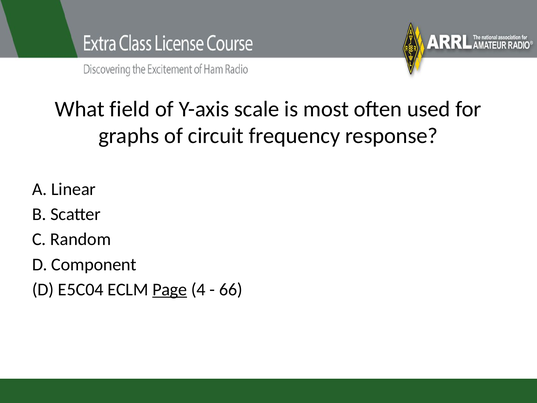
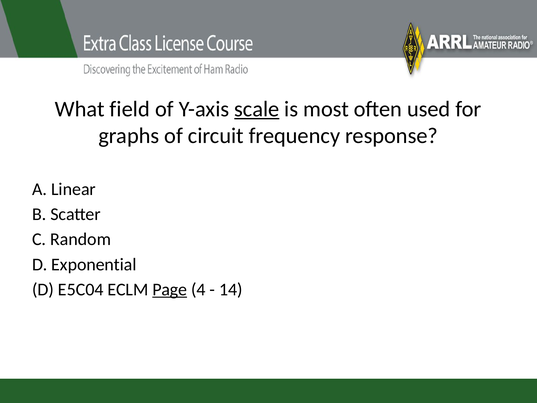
scale underline: none -> present (257, 109)
Component: Component -> Exponential (94, 264)
66: 66 -> 14 (231, 289)
